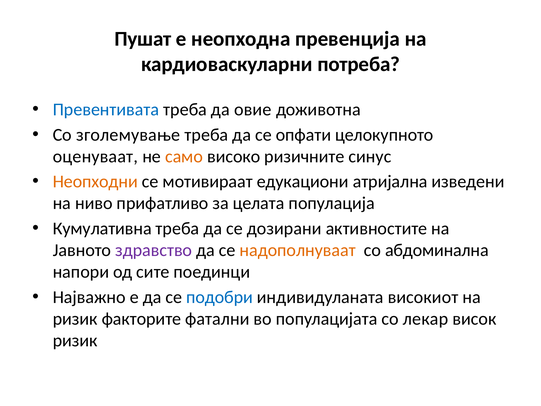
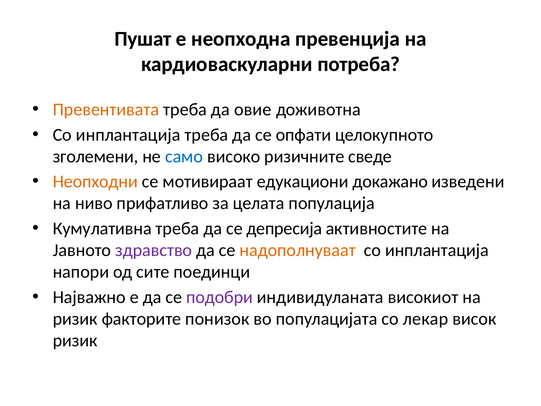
Превентивата colour: blue -> orange (106, 109)
зголемување: зголемување -> инплантација (128, 135)
оценуваат: оценуваат -> зголемени (96, 156)
само colour: orange -> blue (184, 156)
синус: синус -> сведе (370, 156)
атријална: атријална -> докажано (390, 182)
дозирани: дозирани -> депресија (284, 228)
абдоминална: абдоминална -> инплантација (437, 250)
подобри colour: blue -> purple (220, 297)
фатални: фатални -> понизок (217, 319)
